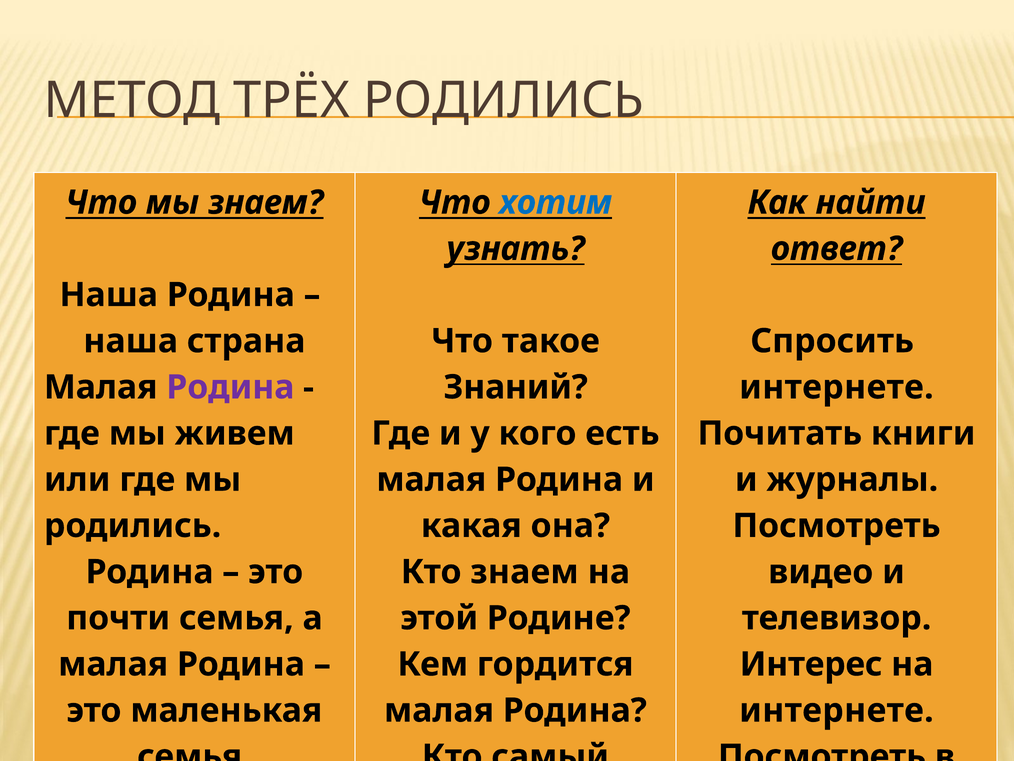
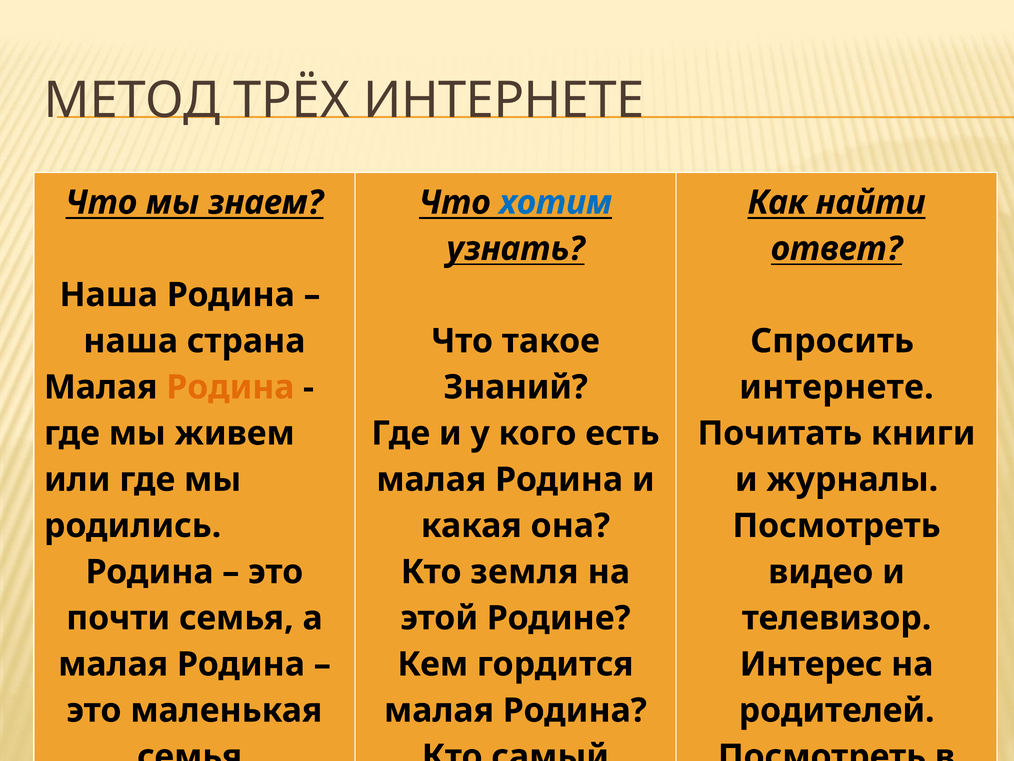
ТРЁХ РОДИЛИСЬ: РОДИЛИСЬ -> ИНТЕРНЕТЕ (504, 101)
Родина colour: purple -> orange (230, 387)
Кто знаем: знаем -> земля (524, 572)
интернете: интернете -> родителей (837, 710)
